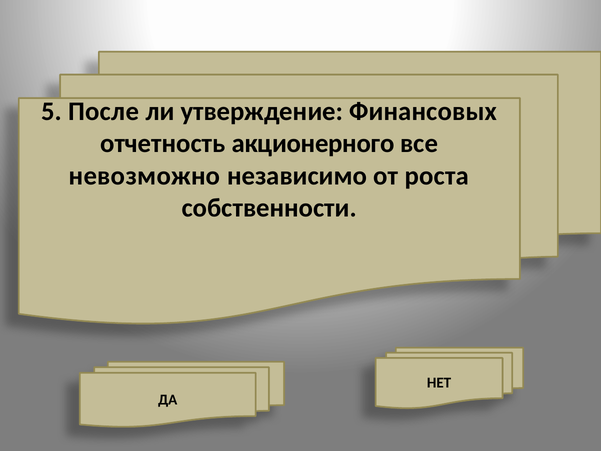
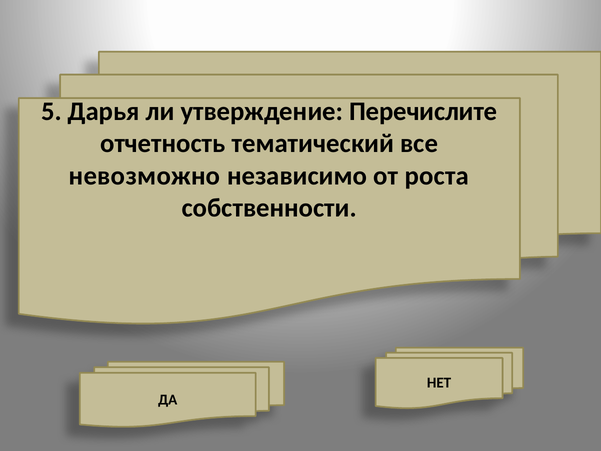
После: После -> Дарья (104, 112)
Финансовых: Финансовых -> Перечислите (423, 112)
акционерного: акционерного -> тематический (313, 144)
